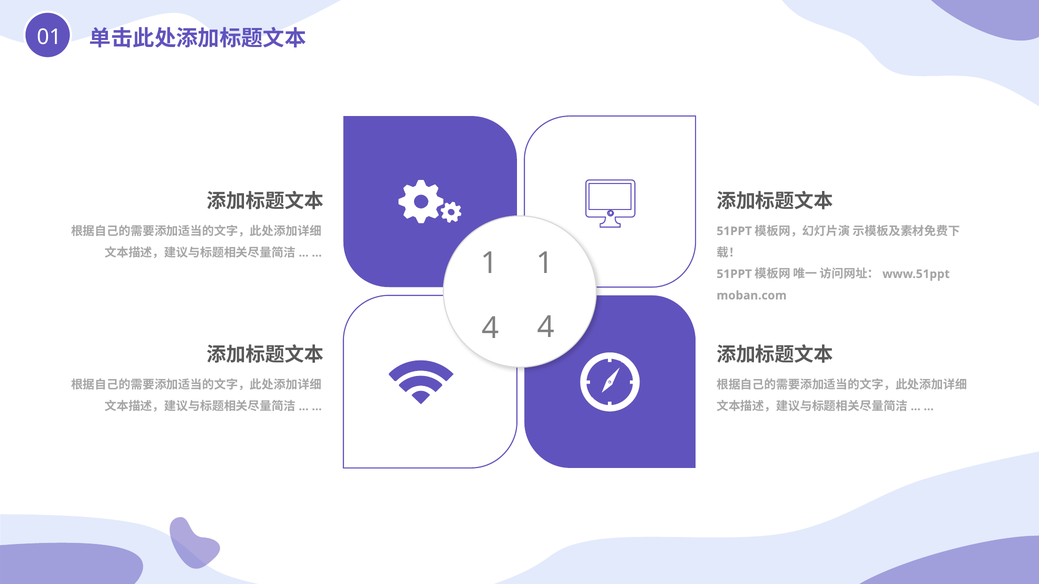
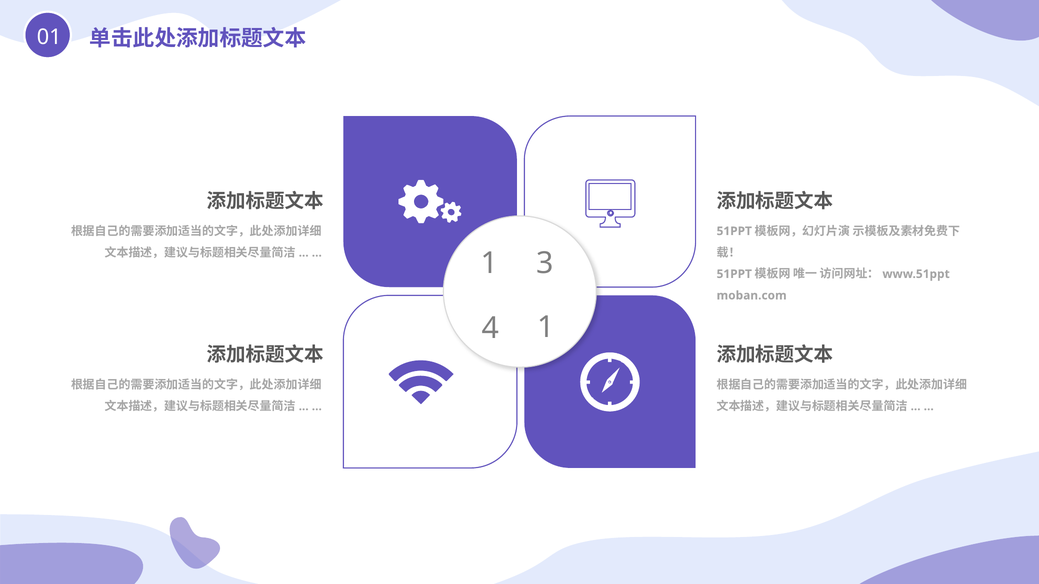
1 1: 1 -> 3 (545, 264)
4 4: 4 -> 1 (546, 327)
